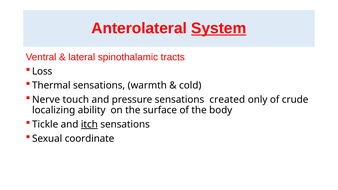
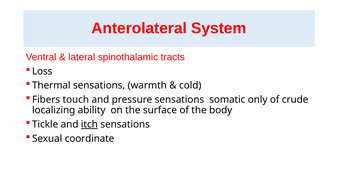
System underline: present -> none (219, 28)
Nerve: Nerve -> Fibers (46, 100)
created: created -> somatic (227, 100)
